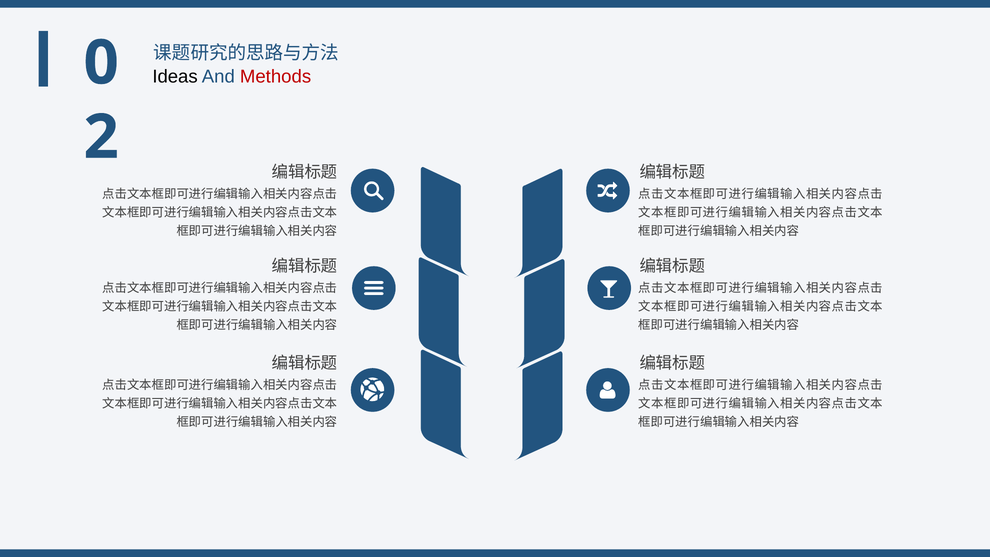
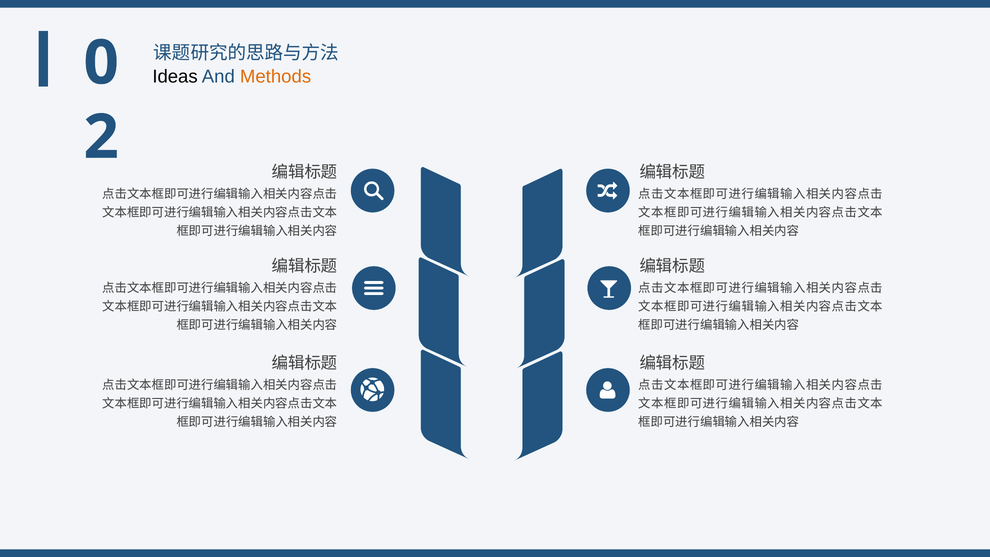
Methods colour: red -> orange (276, 76)
